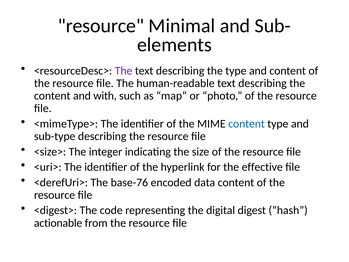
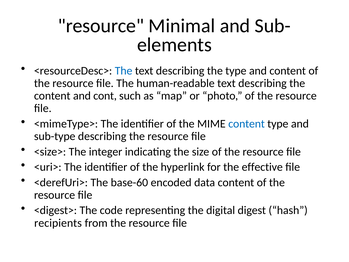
The colour: purple -> blue (124, 71)
with: with -> cont (105, 96)
base-76: base-76 -> base-60 (129, 182)
actionable: actionable -> recipients (58, 223)
